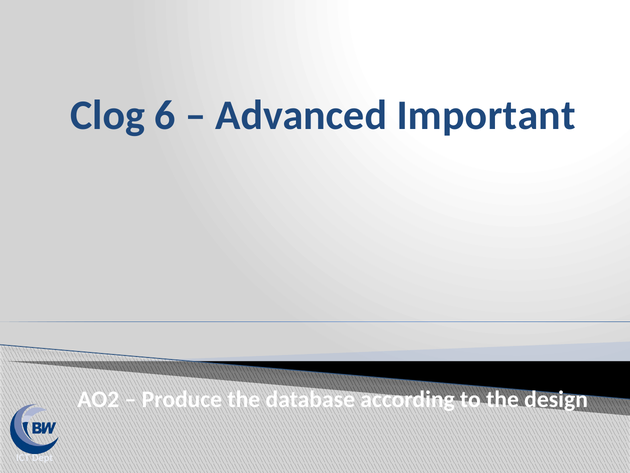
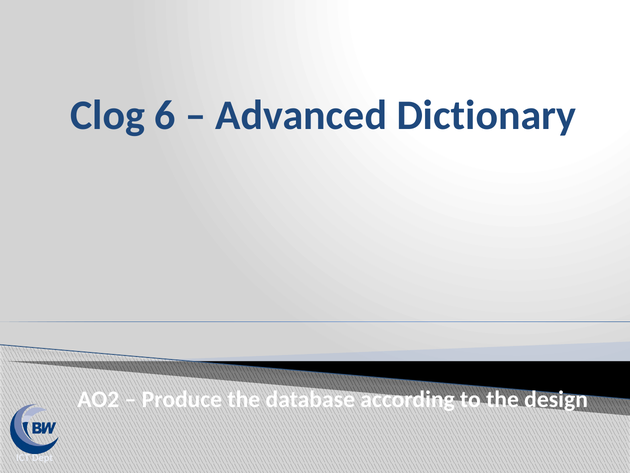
Important: Important -> Dictionary (486, 115)
